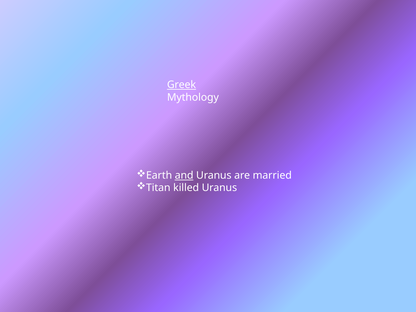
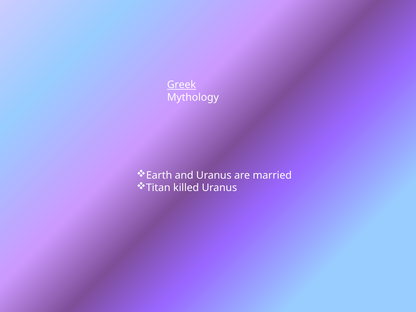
and underline: present -> none (184, 175)
